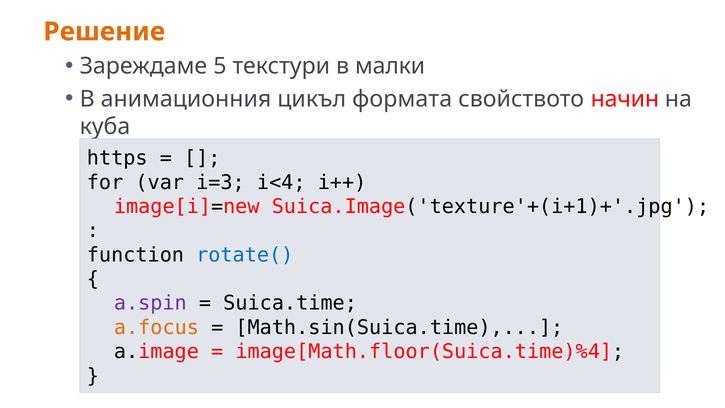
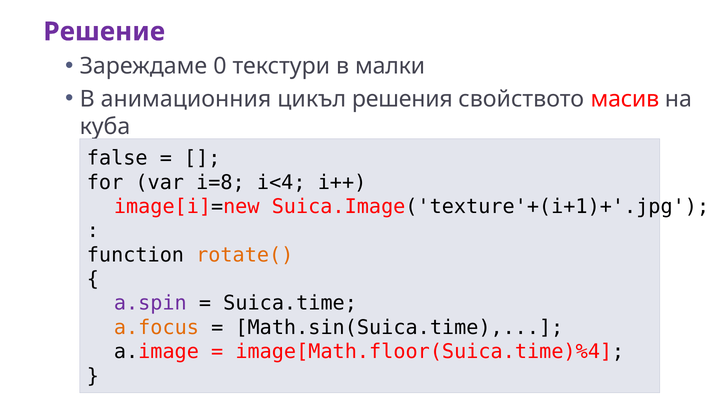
Решение colour: orange -> purple (104, 32)
5: 5 -> 0 (220, 66)
формата: формата -> решения (402, 99)
начин: начин -> масив (625, 99)
https: https -> false (117, 158)
i=3: i=3 -> i=8 (220, 182)
rotate( colour: blue -> orange (245, 255)
